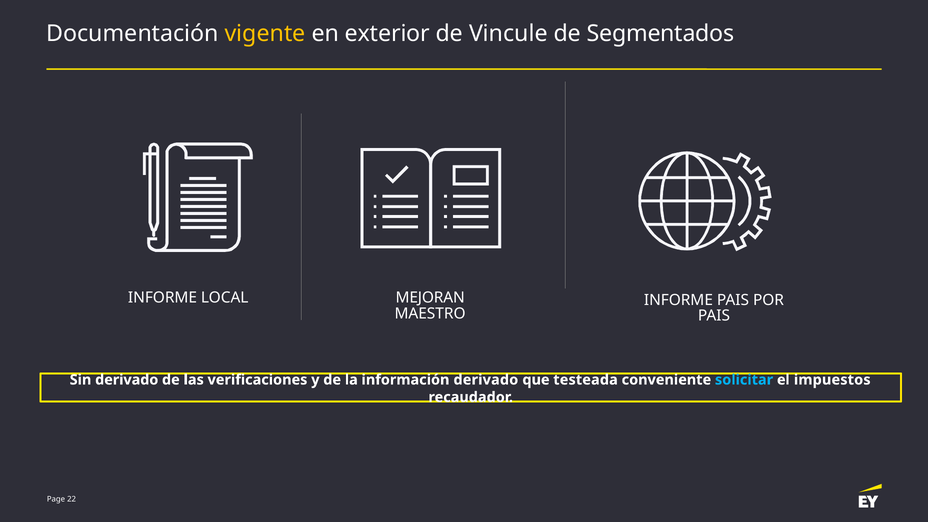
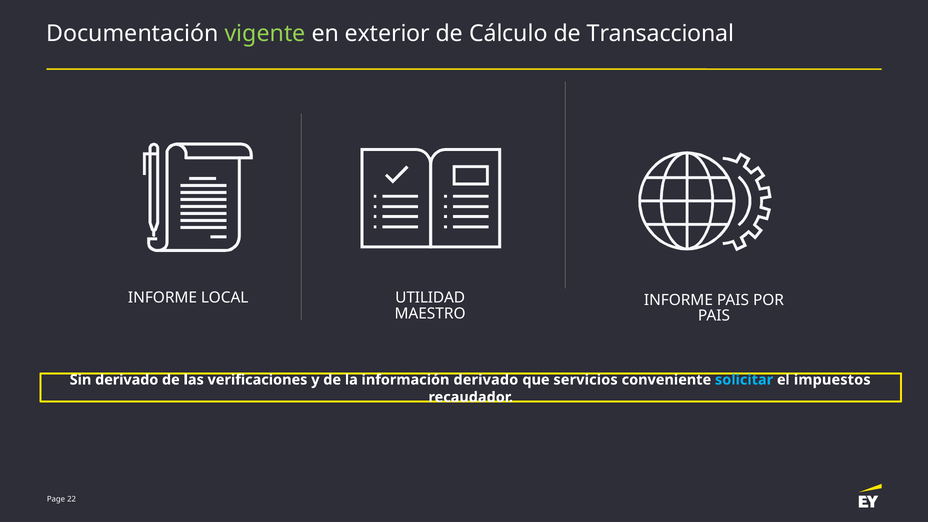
vigente colour: yellow -> light green (265, 34)
Vincule: Vincule -> Cálculo (508, 34)
Segmentados: Segmentados -> Transaccional (660, 34)
MEJORAN: MEJORAN -> UTILIDAD (430, 298)
testeada: testeada -> servicios (586, 380)
